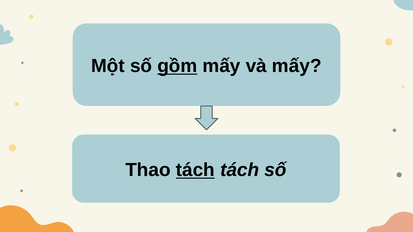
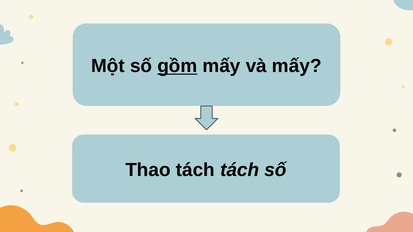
tách underline: present -> none (195, 170)
